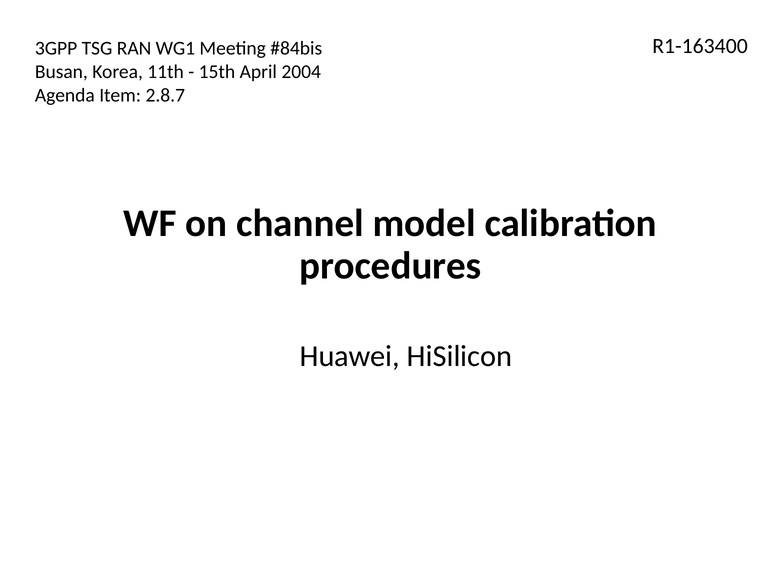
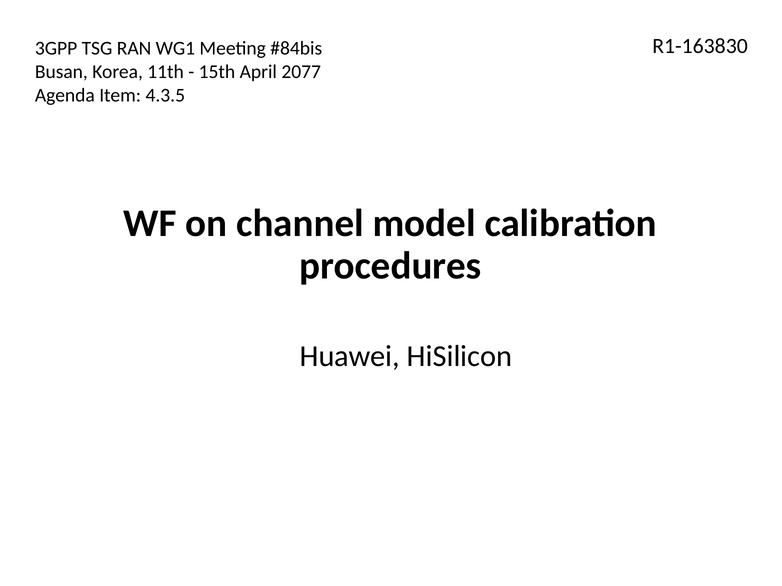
R1-163400: R1-163400 -> R1-163830 (700, 46)
2004: 2004 -> 2077 (301, 72)
2.8.7: 2.8.7 -> 4.3.5 (165, 95)
